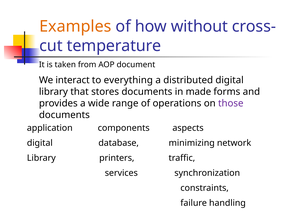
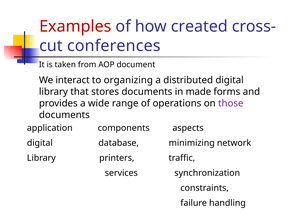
Examples colour: orange -> red (75, 26)
without: without -> created (199, 26)
temperature: temperature -> conferences (114, 46)
everything: everything -> organizing (128, 80)
